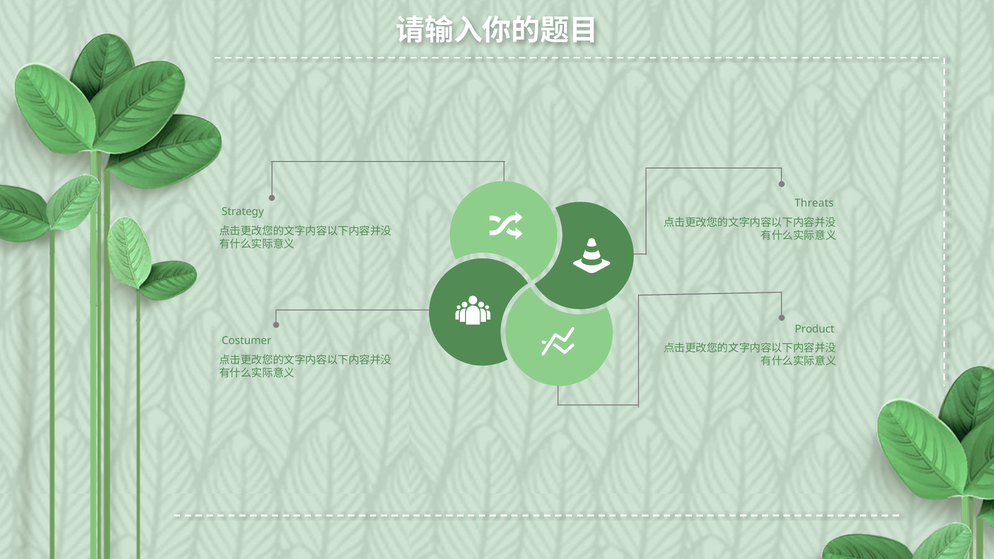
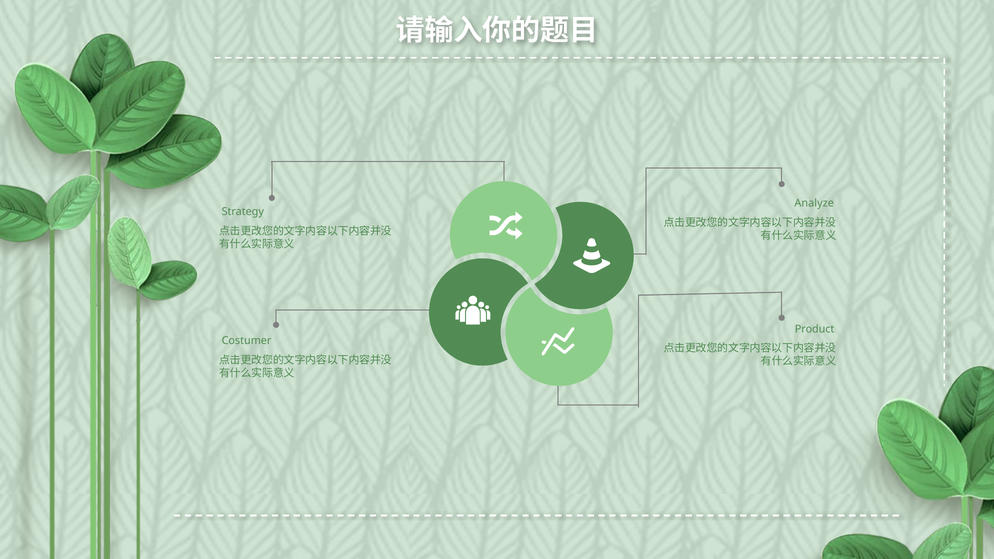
Threats: Threats -> Analyze (814, 203)
